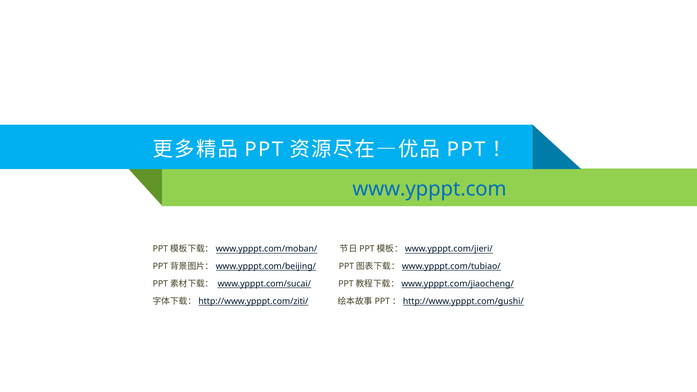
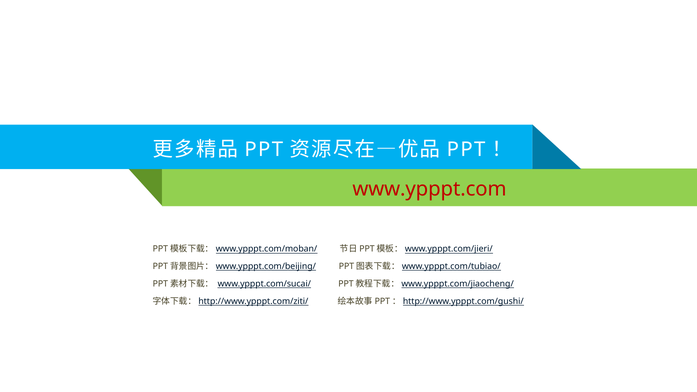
www.ypppt.com colour: blue -> red (429, 189)
